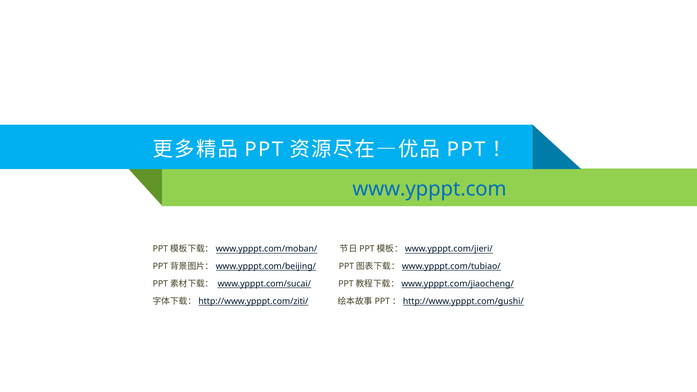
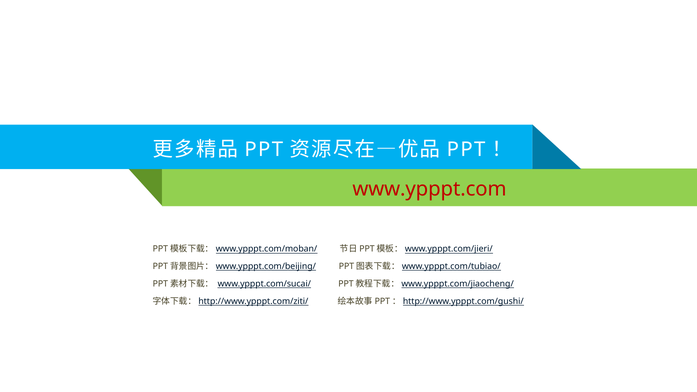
www.ypppt.com colour: blue -> red (429, 189)
